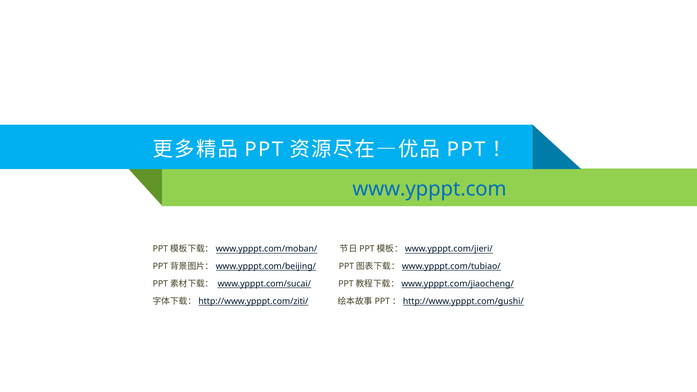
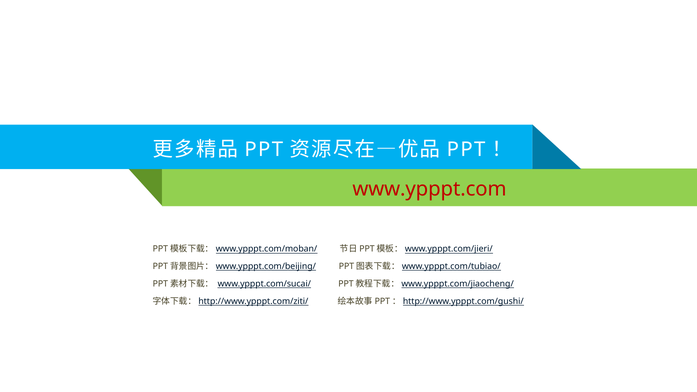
www.ypppt.com colour: blue -> red (429, 189)
